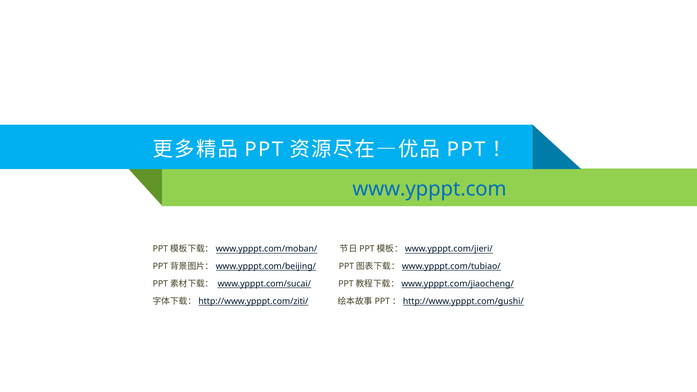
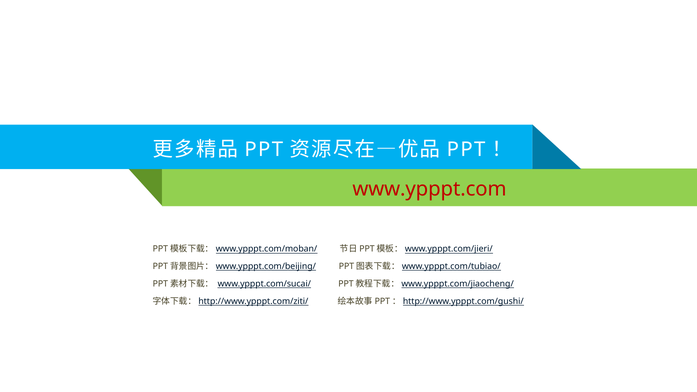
www.ypppt.com colour: blue -> red (429, 189)
